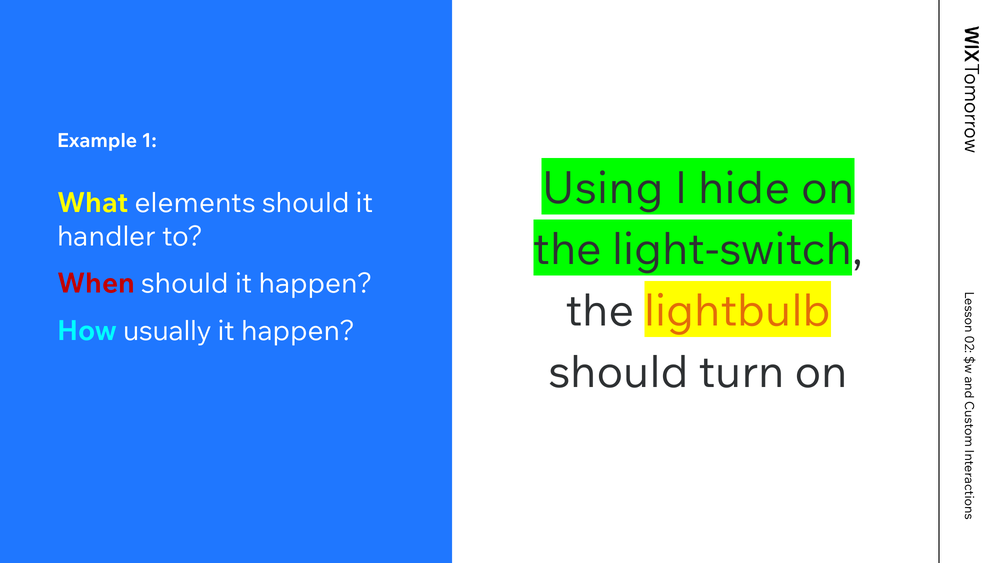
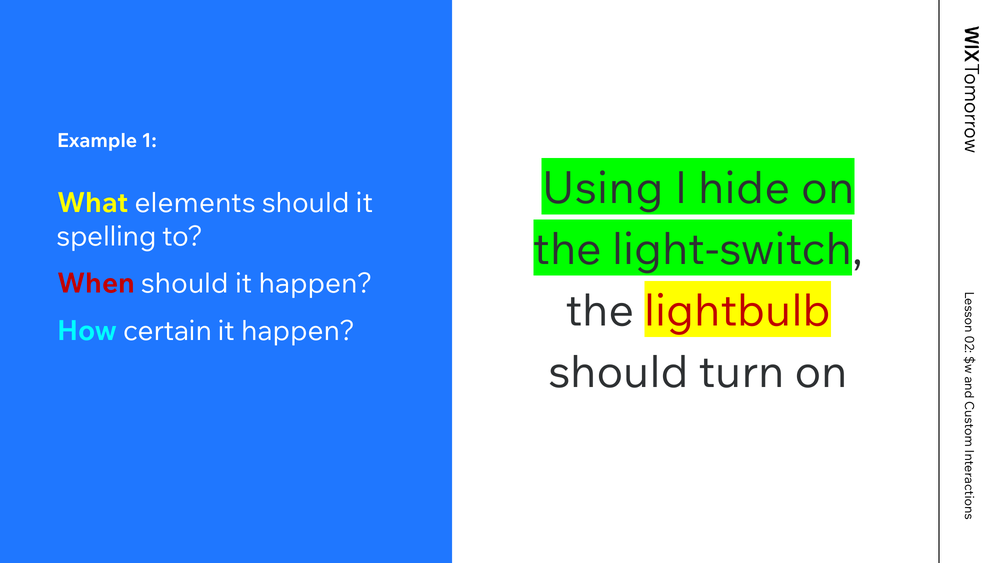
handler: handler -> spelling (107, 237)
lightbulb colour: orange -> red (737, 311)
usually: usually -> certain (168, 331)
